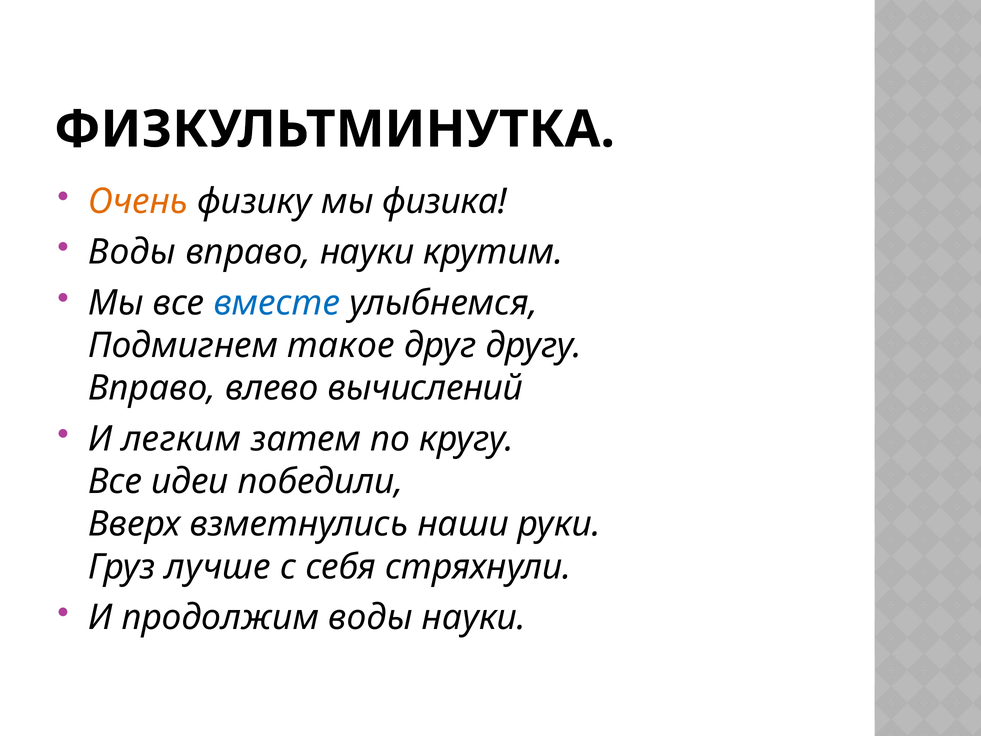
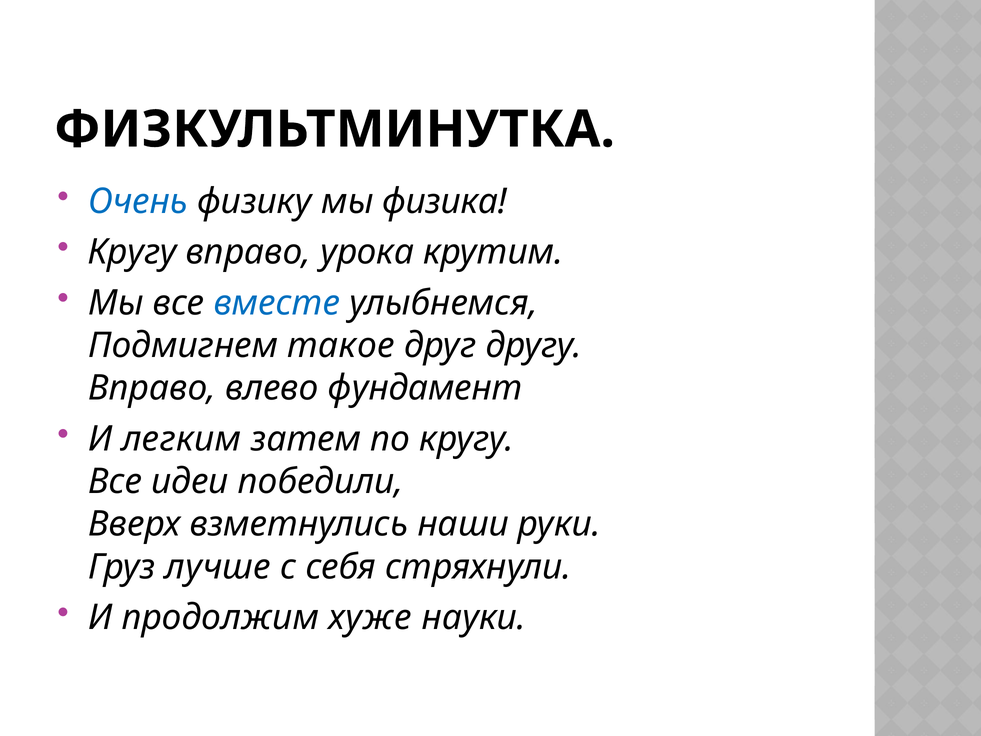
Очень colour: orange -> blue (138, 201)
Воды: Воды -> Кругу (132, 252)
вправо науки: науки -> урока (367, 252)
вычислений: вычислений -> фундамент (425, 388)
продолжим воды: воды -> хуже (370, 617)
